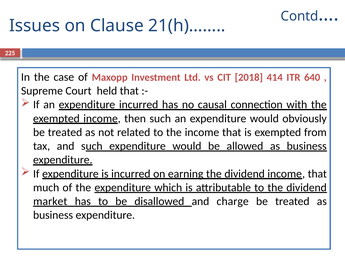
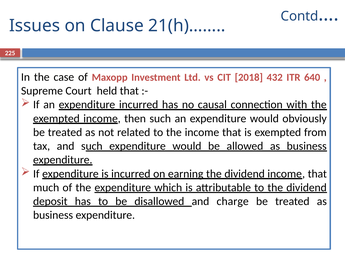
414: 414 -> 432 (275, 77)
market: market -> deposit (50, 201)
